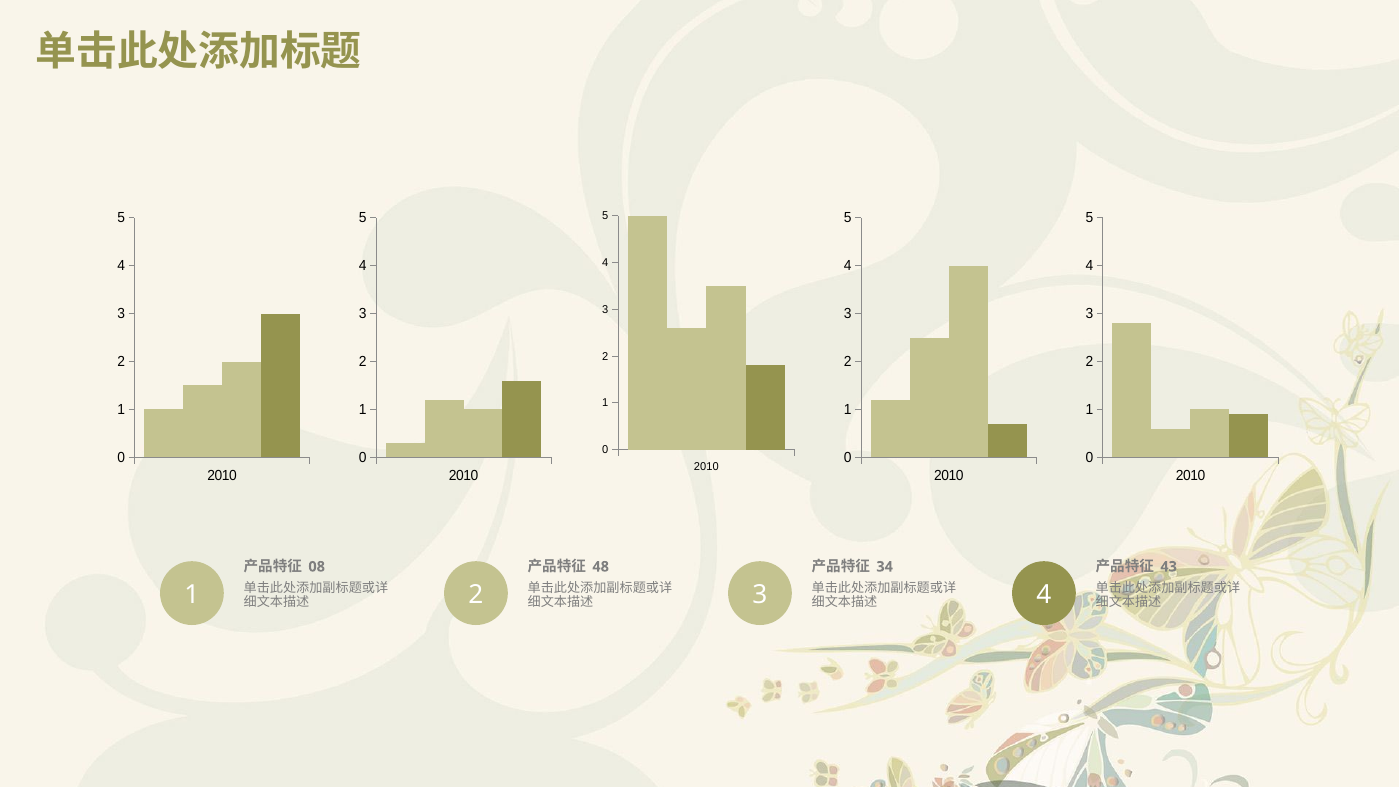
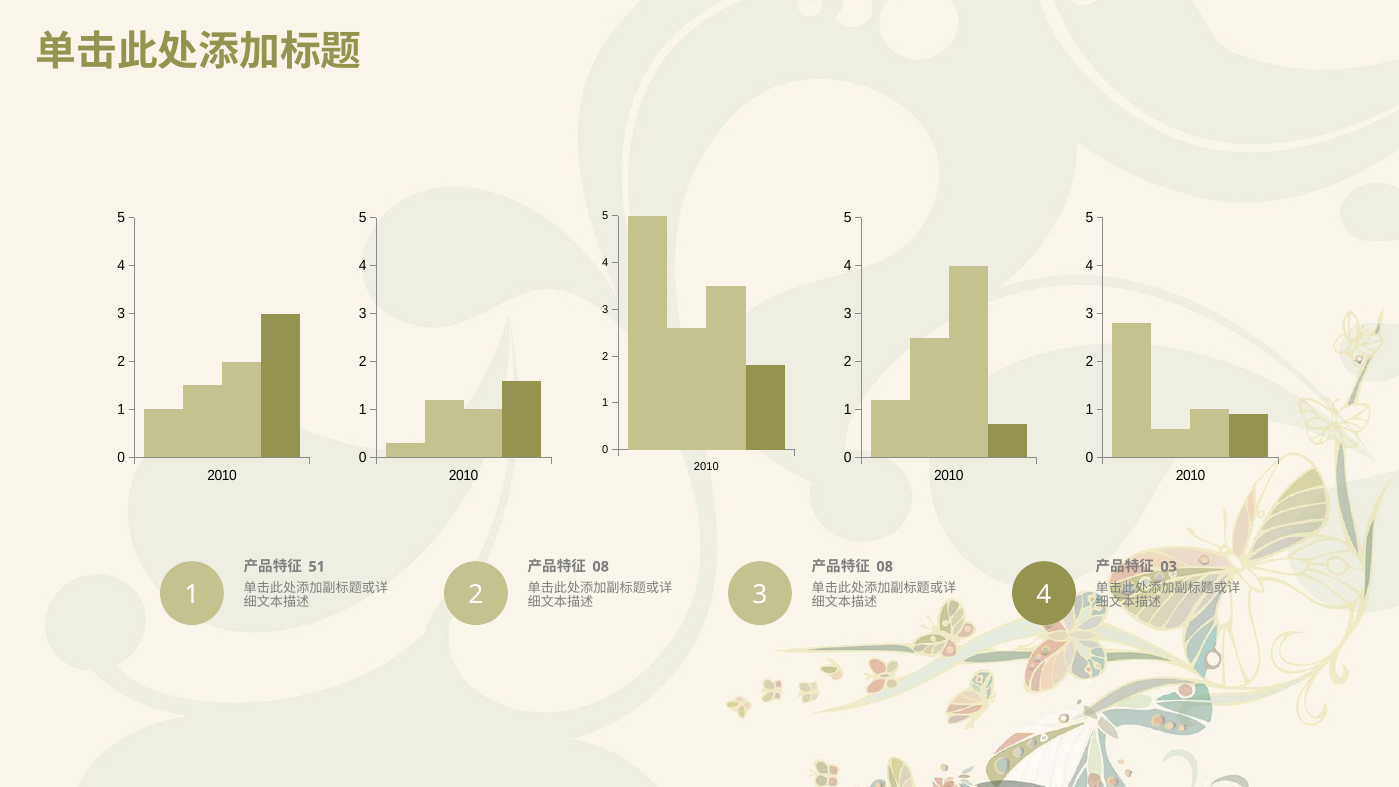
08: 08 -> 51 (317, 567)
48: 48 -> 08 (601, 567)
34: 34 -> 08 (885, 567)
43: 43 -> 03 (1169, 567)
